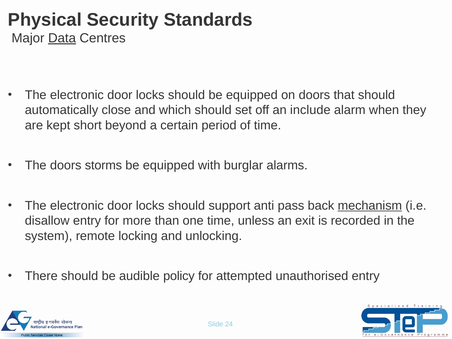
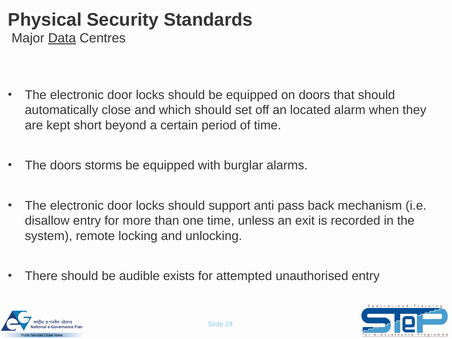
include: include -> located (310, 110)
mechanism underline: present -> none (370, 206)
policy: policy -> exists (179, 276)
